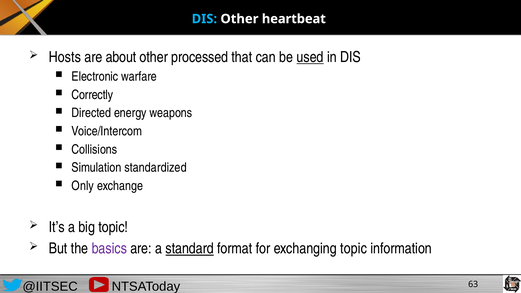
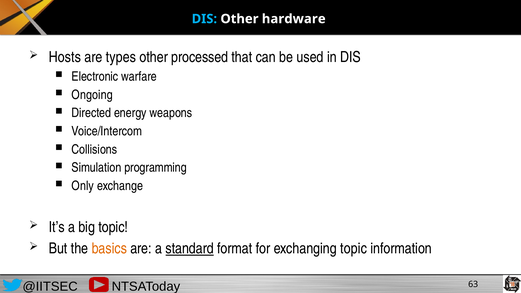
heartbeat: heartbeat -> hardware (294, 19)
about: about -> types (121, 57)
used underline: present -> none (310, 57)
Correctly: Correctly -> Ongoing (92, 95)
standardized: standardized -> programming (156, 168)
basics colour: purple -> orange (109, 249)
